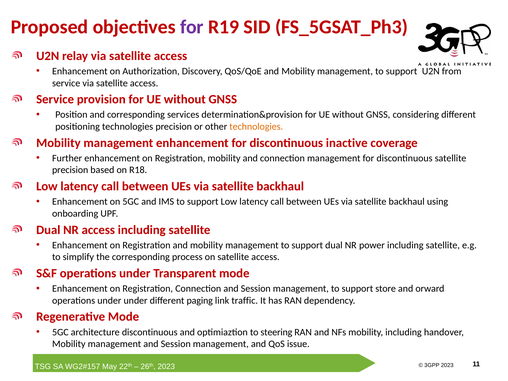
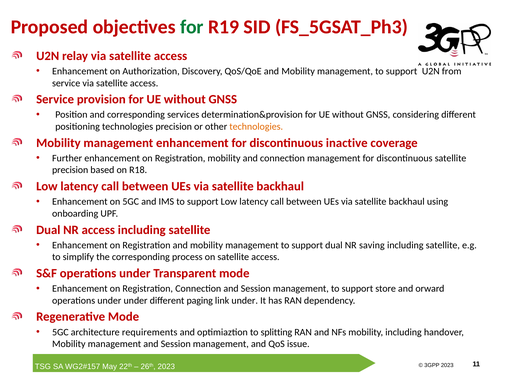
for colour: purple -> green (192, 27)
power: power -> saving (372, 245)
link traffic: traffic -> under (245, 300)
architecture discontinuous: discontinuous -> requirements (150, 332)
steering: steering -> splitting (276, 332)
